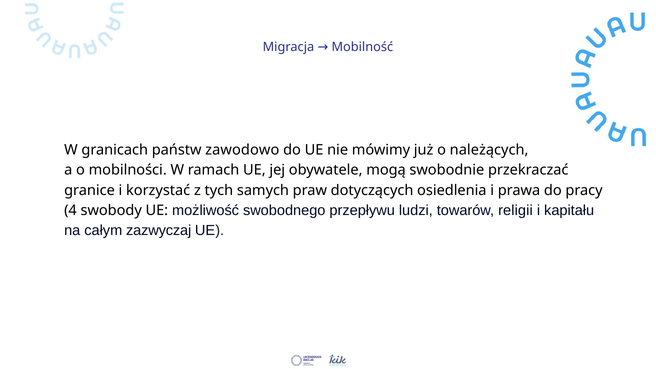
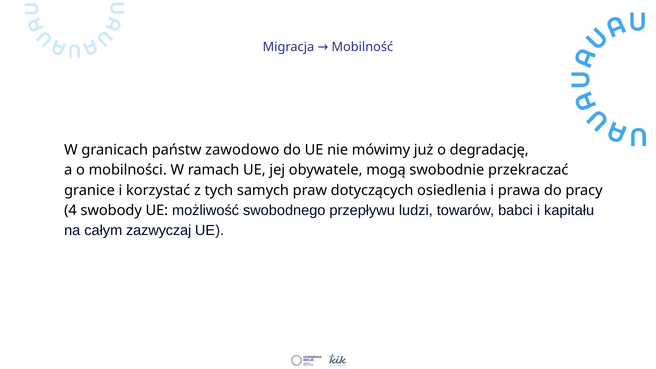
należących: należących -> degradację (489, 150)
religii: religii -> babci (516, 210)
